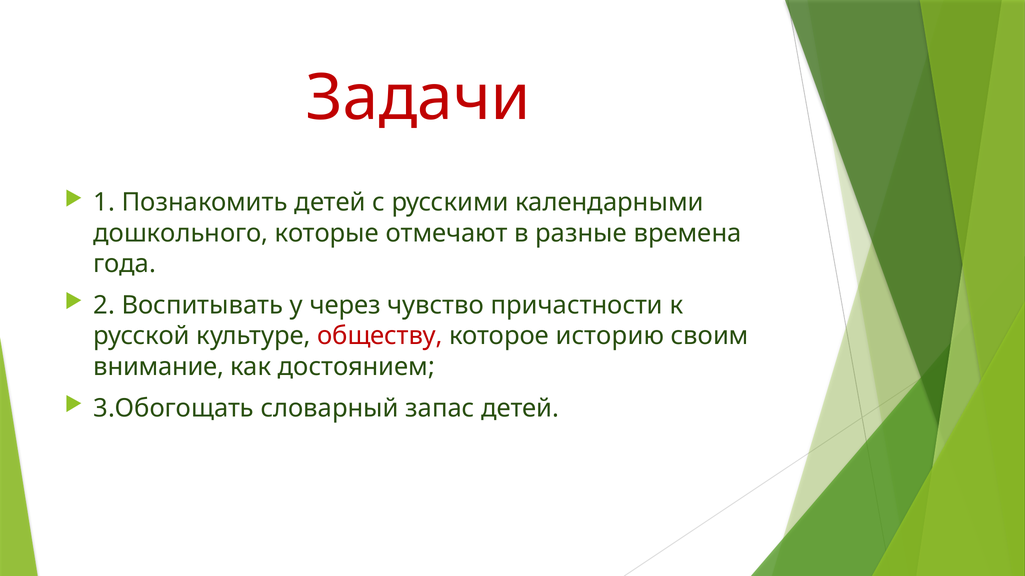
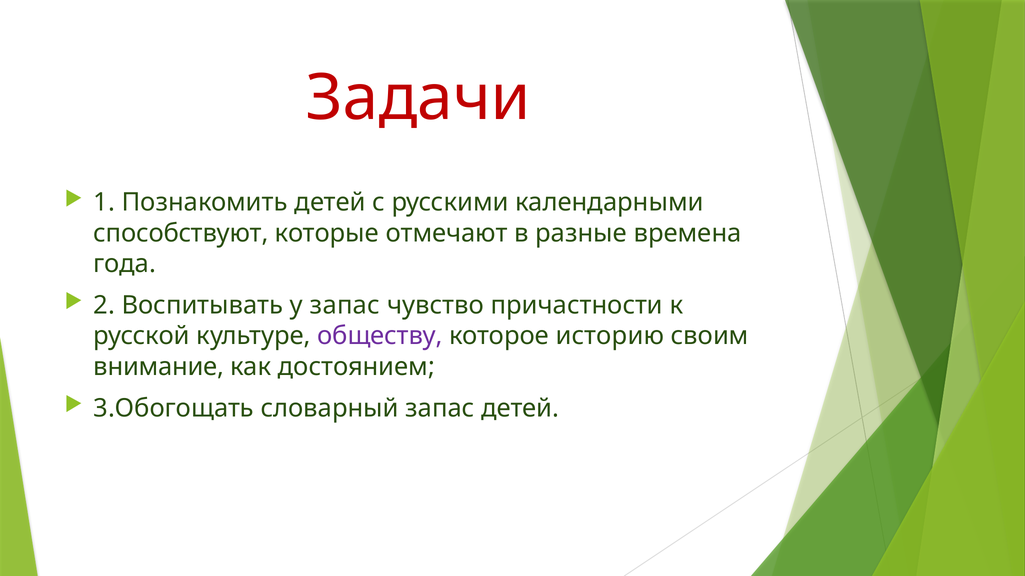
дошкольного: дошкольного -> способствуют (181, 233)
у через: через -> запас (345, 306)
обществу colour: red -> purple (380, 336)
